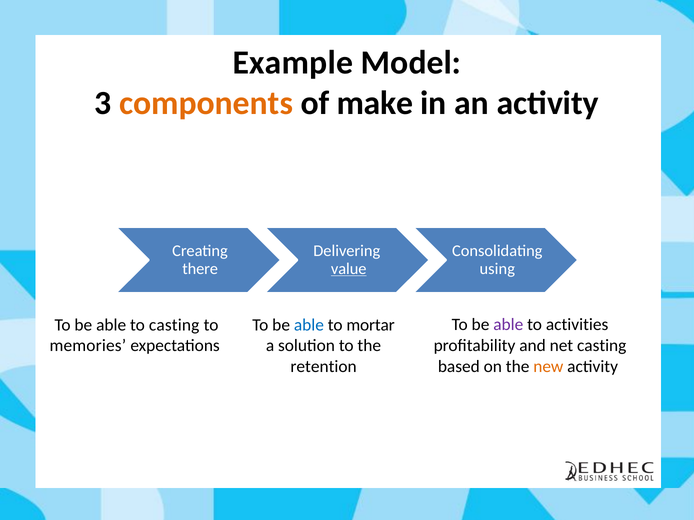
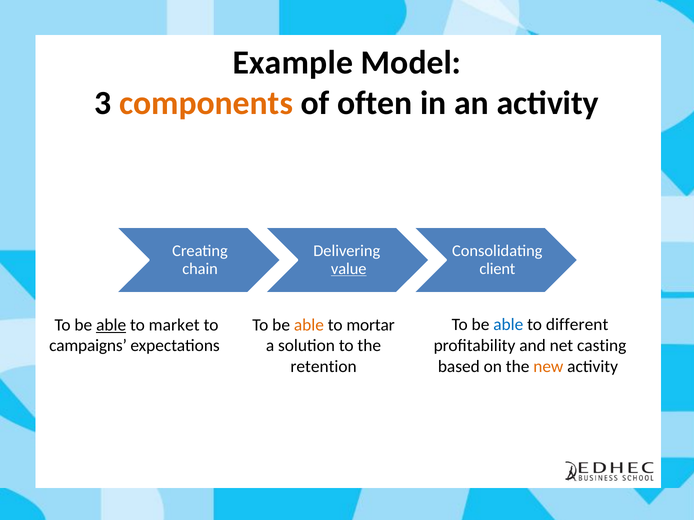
make: make -> often (375, 103)
there: there -> chain (200, 269)
using: using -> client (497, 269)
able colour: purple -> blue (508, 325)
activities: activities -> different (577, 325)
able underline: none -> present (111, 325)
to casting: casting -> market (174, 325)
able colour: blue -> orange (309, 325)
memories: memories -> campaigns (88, 346)
